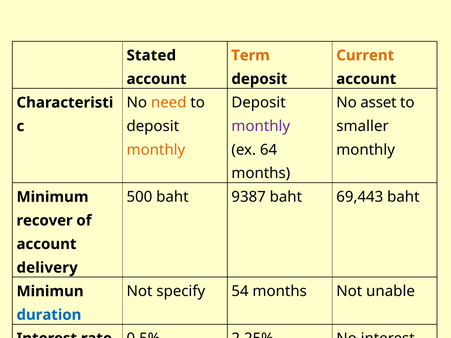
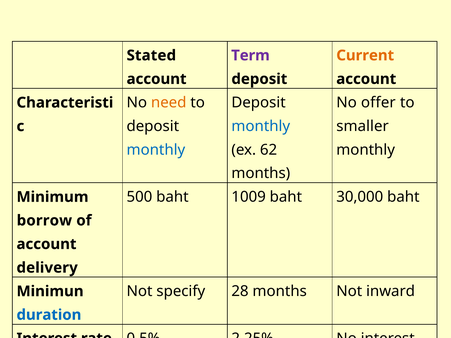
Term colour: orange -> purple (250, 55)
asset: asset -> offer (378, 103)
monthly colour: purple -> blue (261, 126)
monthly colour: orange -> blue (156, 150)
64: 64 -> 62 (269, 150)
9387: 9387 -> 1009 (249, 197)
69,443: 69,443 -> 30,000 (360, 197)
recover: recover -> borrow (44, 221)
54: 54 -> 28 (240, 291)
unable: unable -> inward (391, 291)
